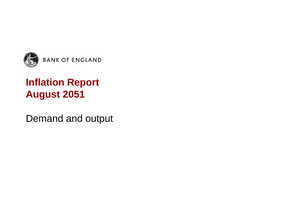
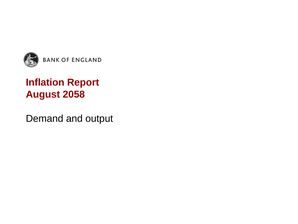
2051: 2051 -> 2058 (74, 94)
